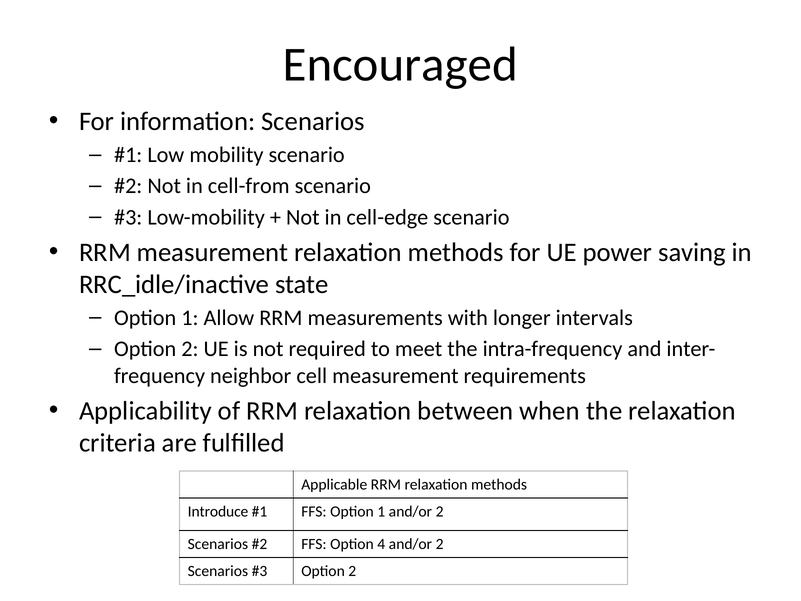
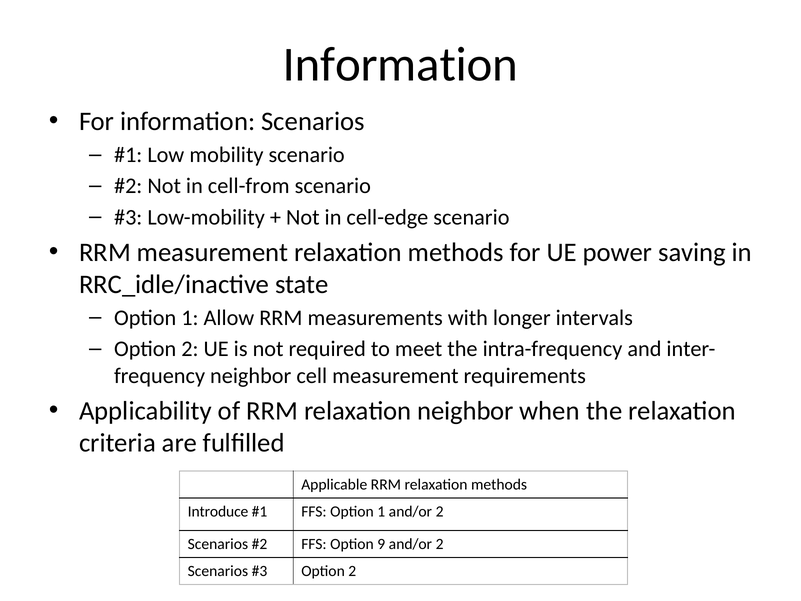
Encouraged: Encouraged -> Information (400, 64)
relaxation between: between -> neighbor (466, 411)
4: 4 -> 9 (381, 544)
